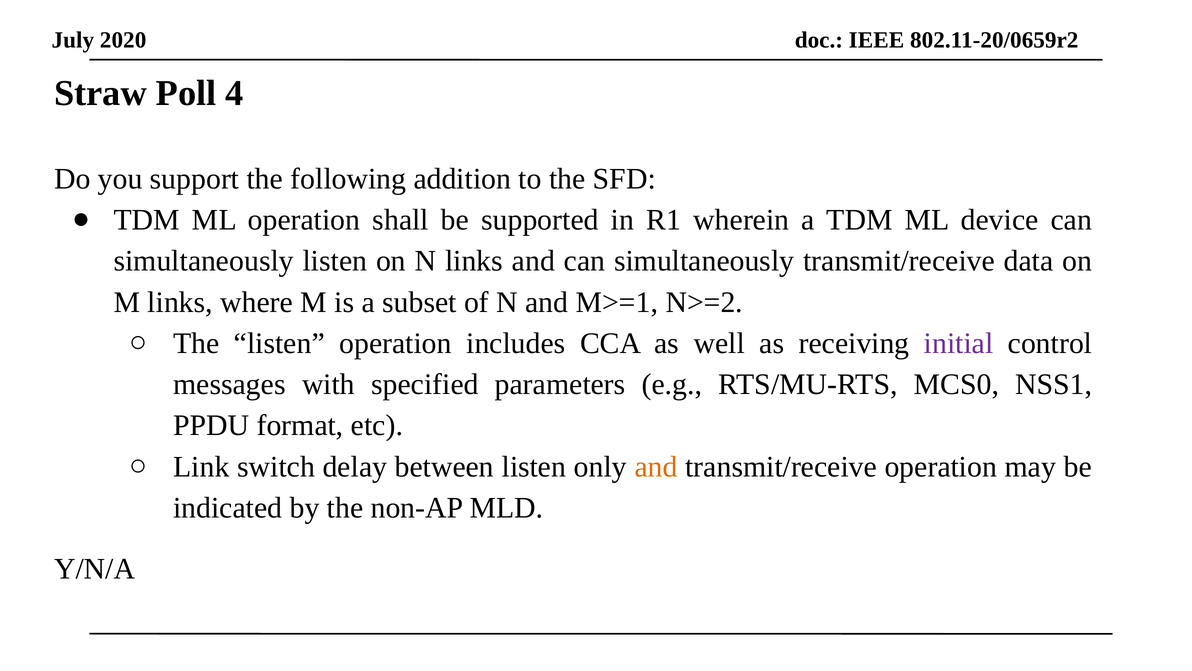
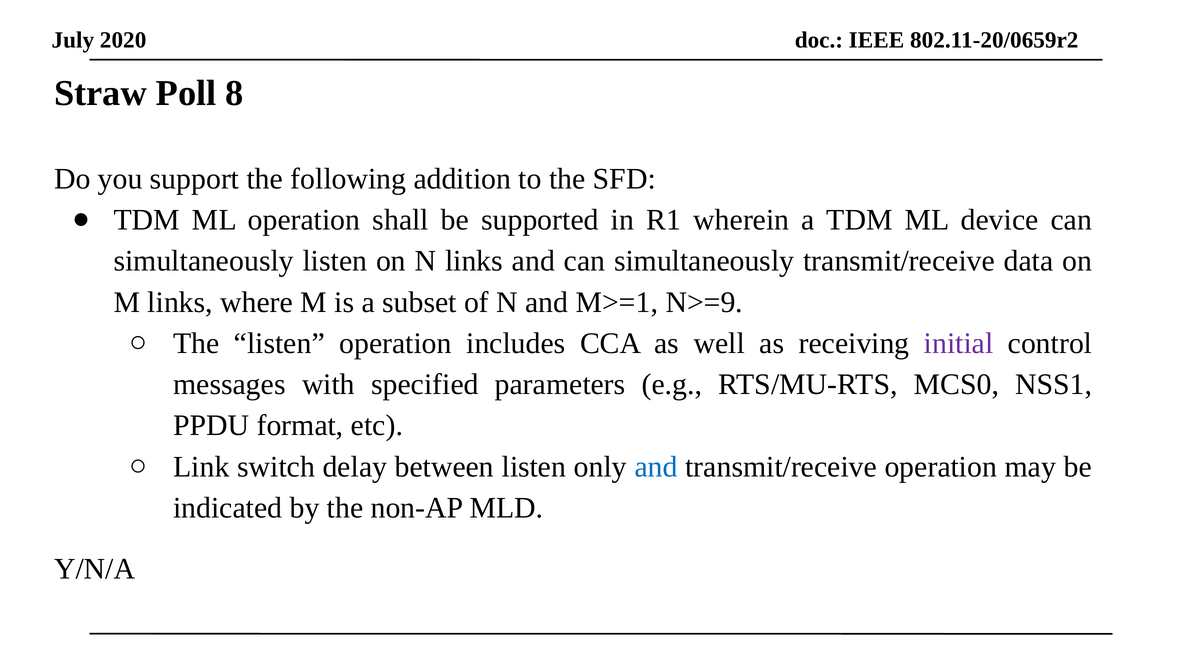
4: 4 -> 8 (235, 93)
N>=2: N>=2 -> N>=9 (704, 302)
and colour: orange -> blue (656, 466)
